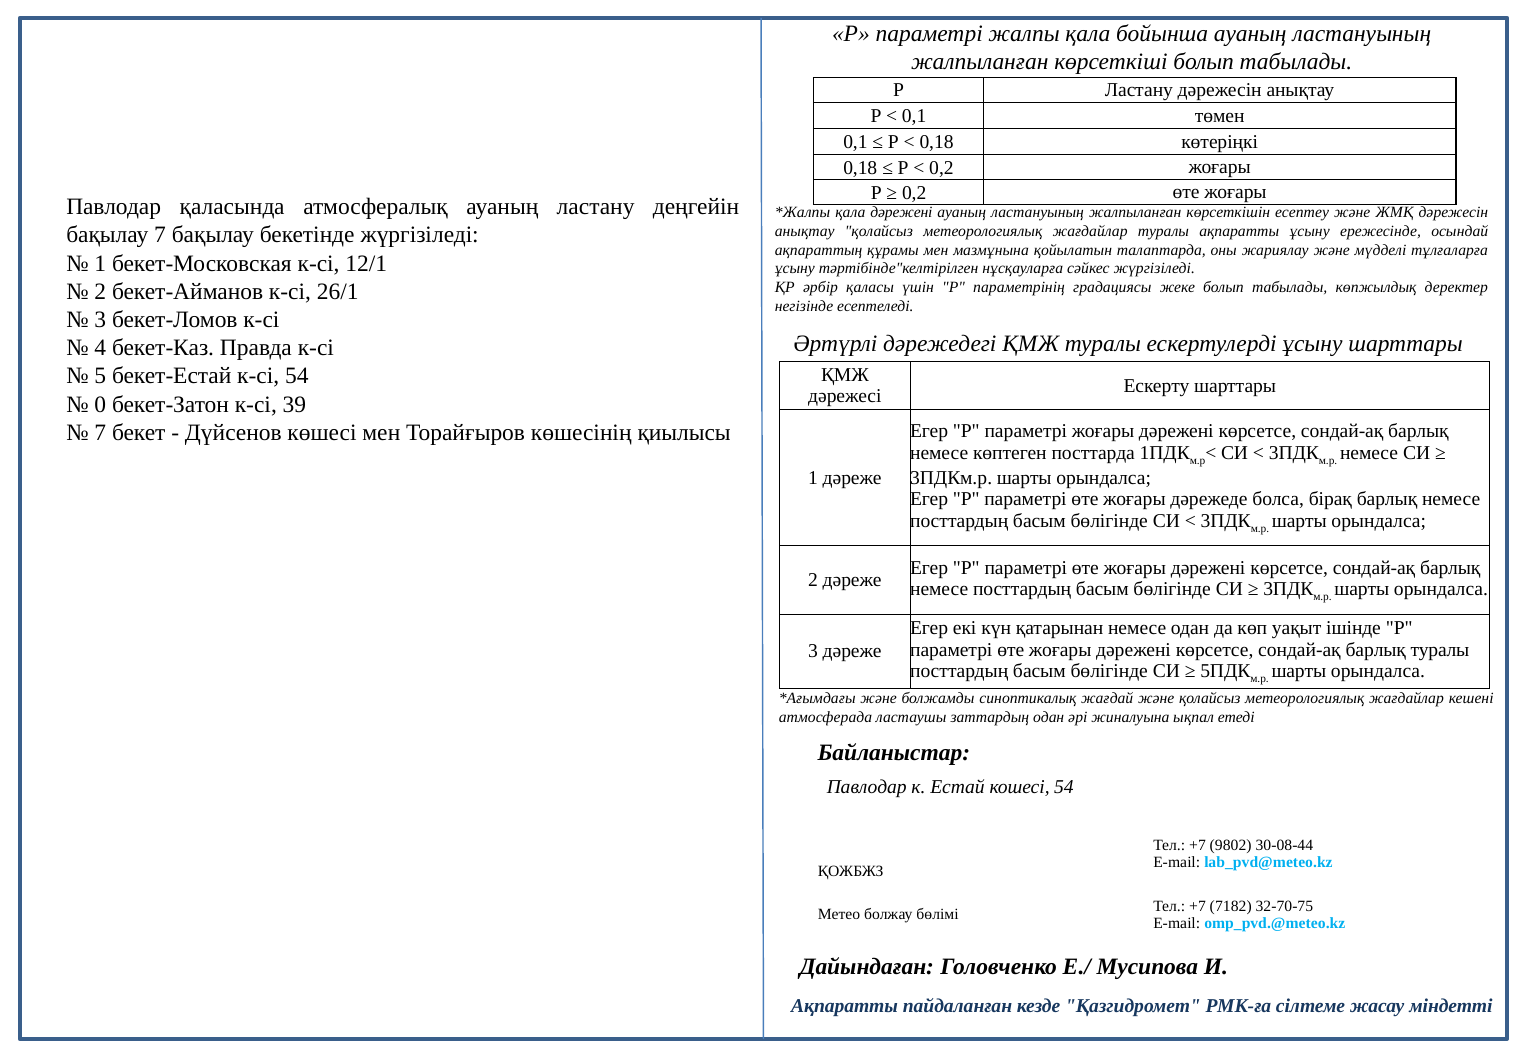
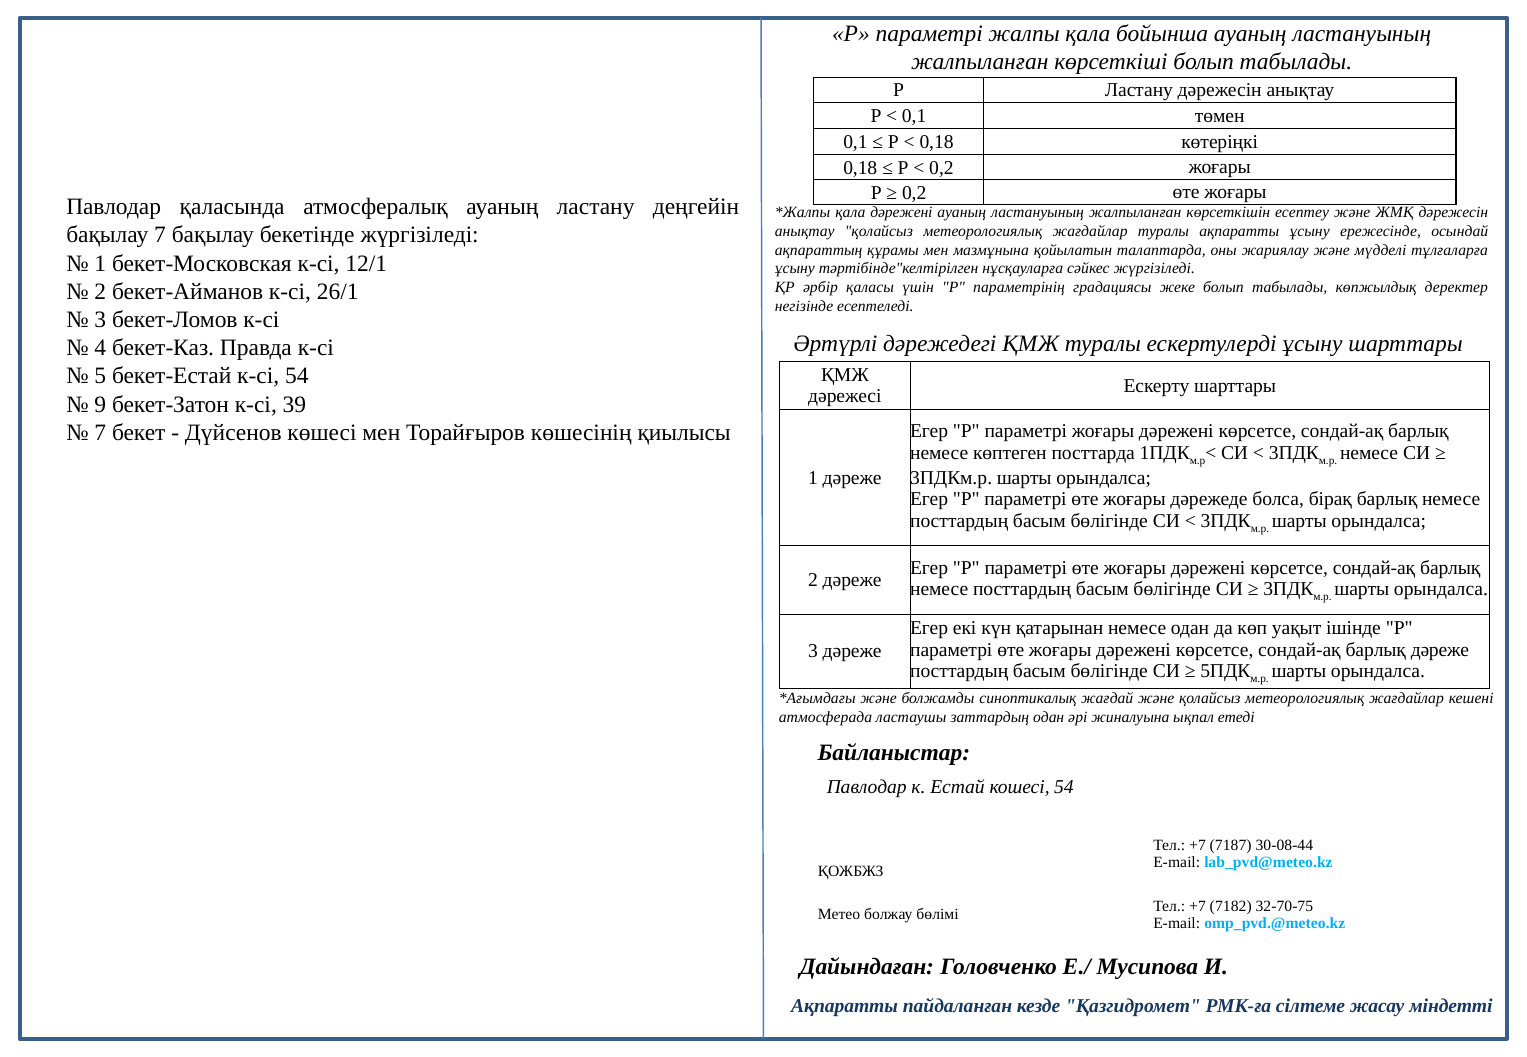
0: 0 -> 9 (100, 404)
барлық туралы: туралы -> дәреже (1440, 650)
9802: 9802 -> 7187 (1231, 845)
